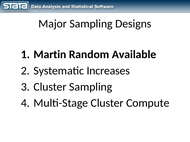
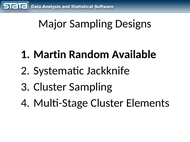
Increases: Increases -> Jackknife (108, 71)
Compute: Compute -> Elements (148, 103)
